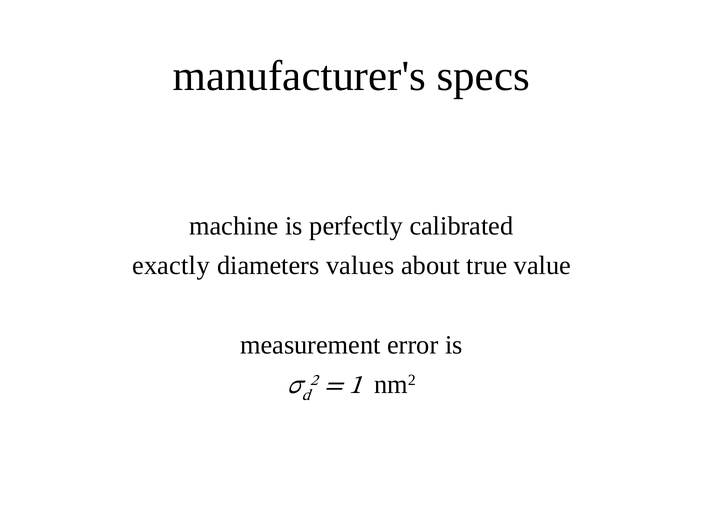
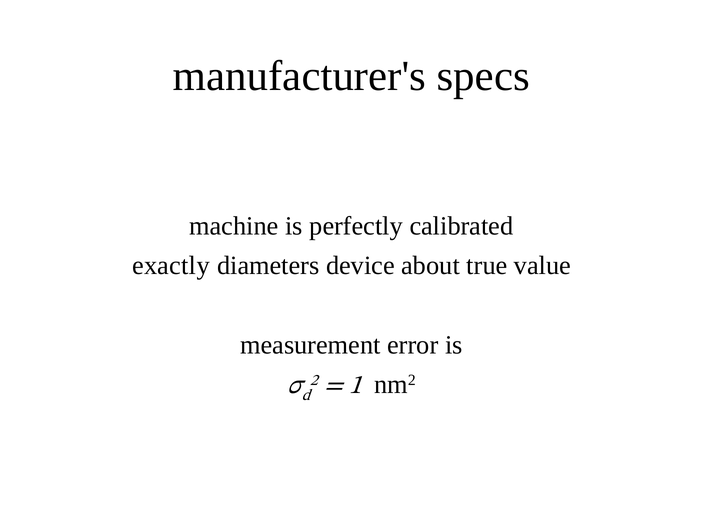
values: values -> device (360, 266)
